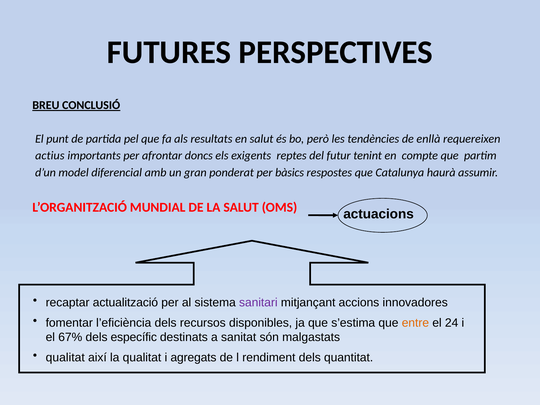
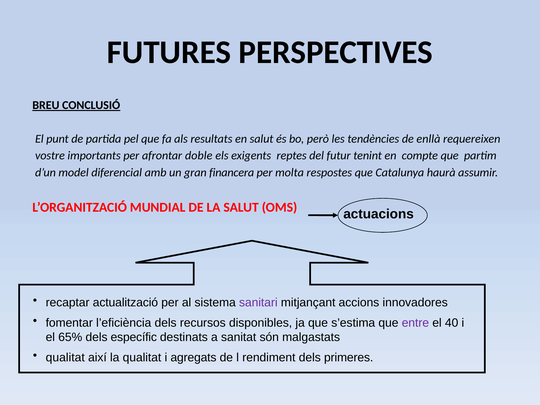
actius: actius -> vostre (50, 156)
doncs: doncs -> doble (199, 156)
ponderat: ponderat -> financera (232, 172)
bàsics: bàsics -> molta (290, 172)
entre colour: orange -> purple (415, 323)
24: 24 -> 40 (452, 323)
67%: 67% -> 65% (70, 337)
quantitat: quantitat -> primeres (349, 358)
